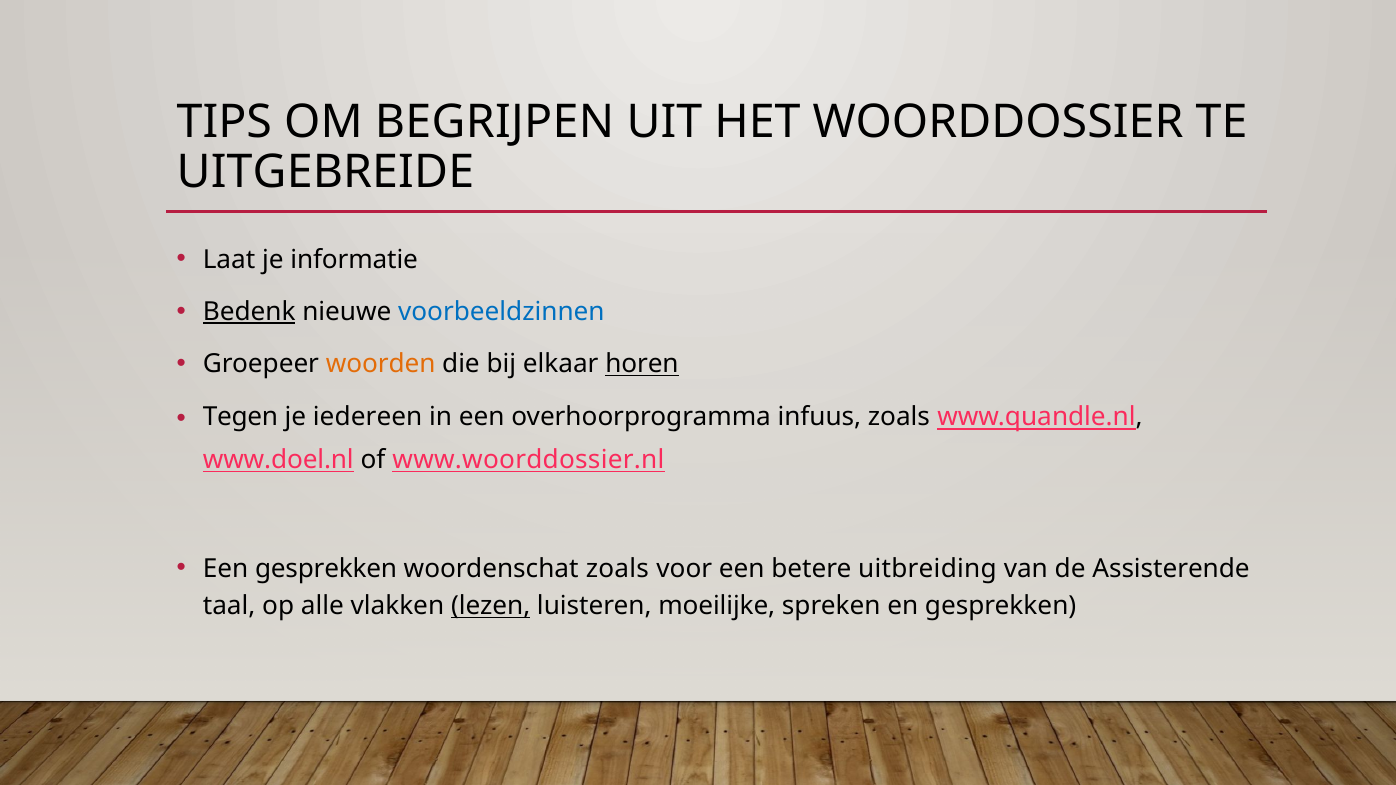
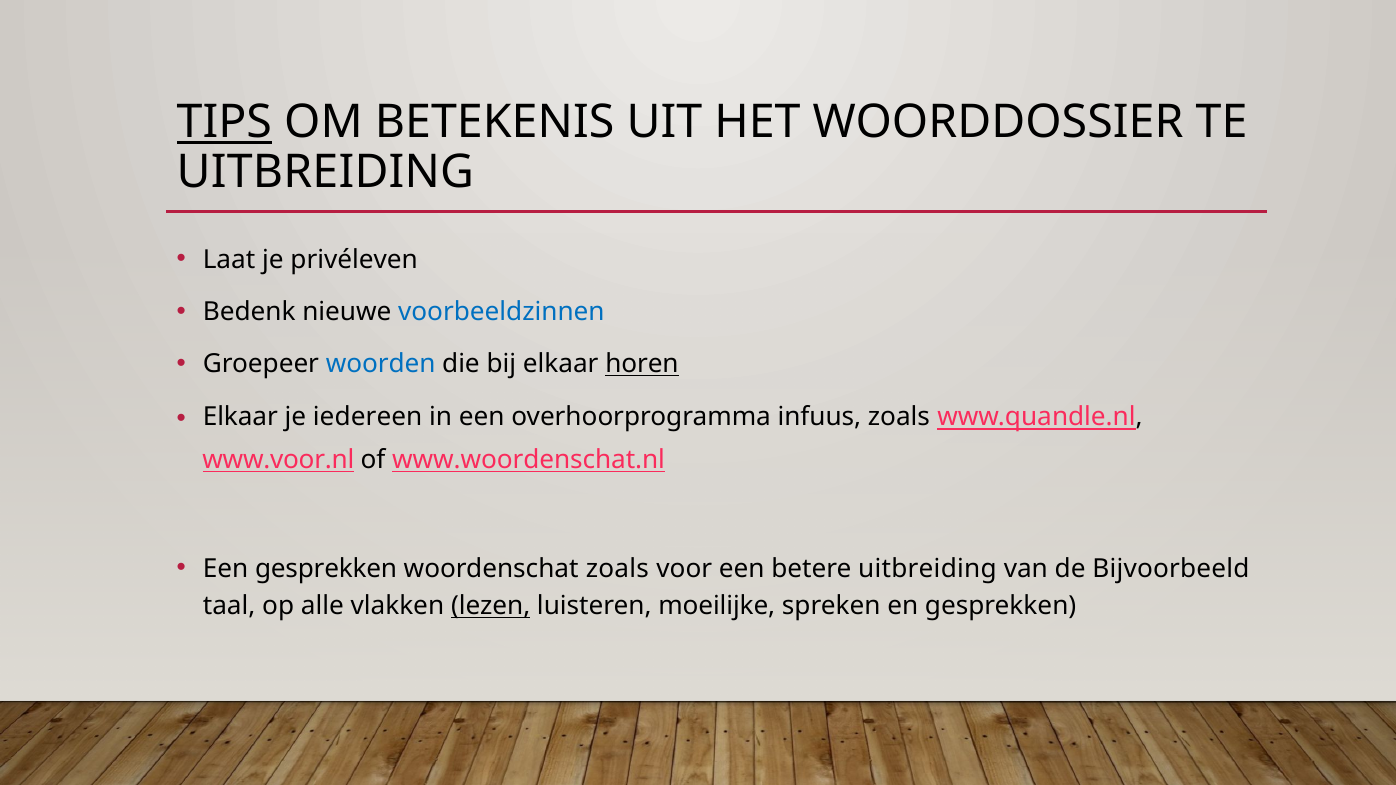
TIPS underline: none -> present (224, 122)
BEGRIJPEN: BEGRIJPEN -> BETEKENIS (495, 122)
UITGEBREIDE: UITGEBREIDE -> UITBREIDING (325, 173)
informatie: informatie -> privéleven (354, 260)
Bedenk underline: present -> none (249, 312)
woorden colour: orange -> blue (381, 364)
Tegen: Tegen -> Elkaar (240, 417)
www.doel.nl: www.doel.nl -> www.voor.nl (278, 460)
www.woorddossier.nl: www.woorddossier.nl -> www.woordenschat.nl (529, 460)
Assisterende: Assisterende -> Bijvoorbeeld (1171, 569)
